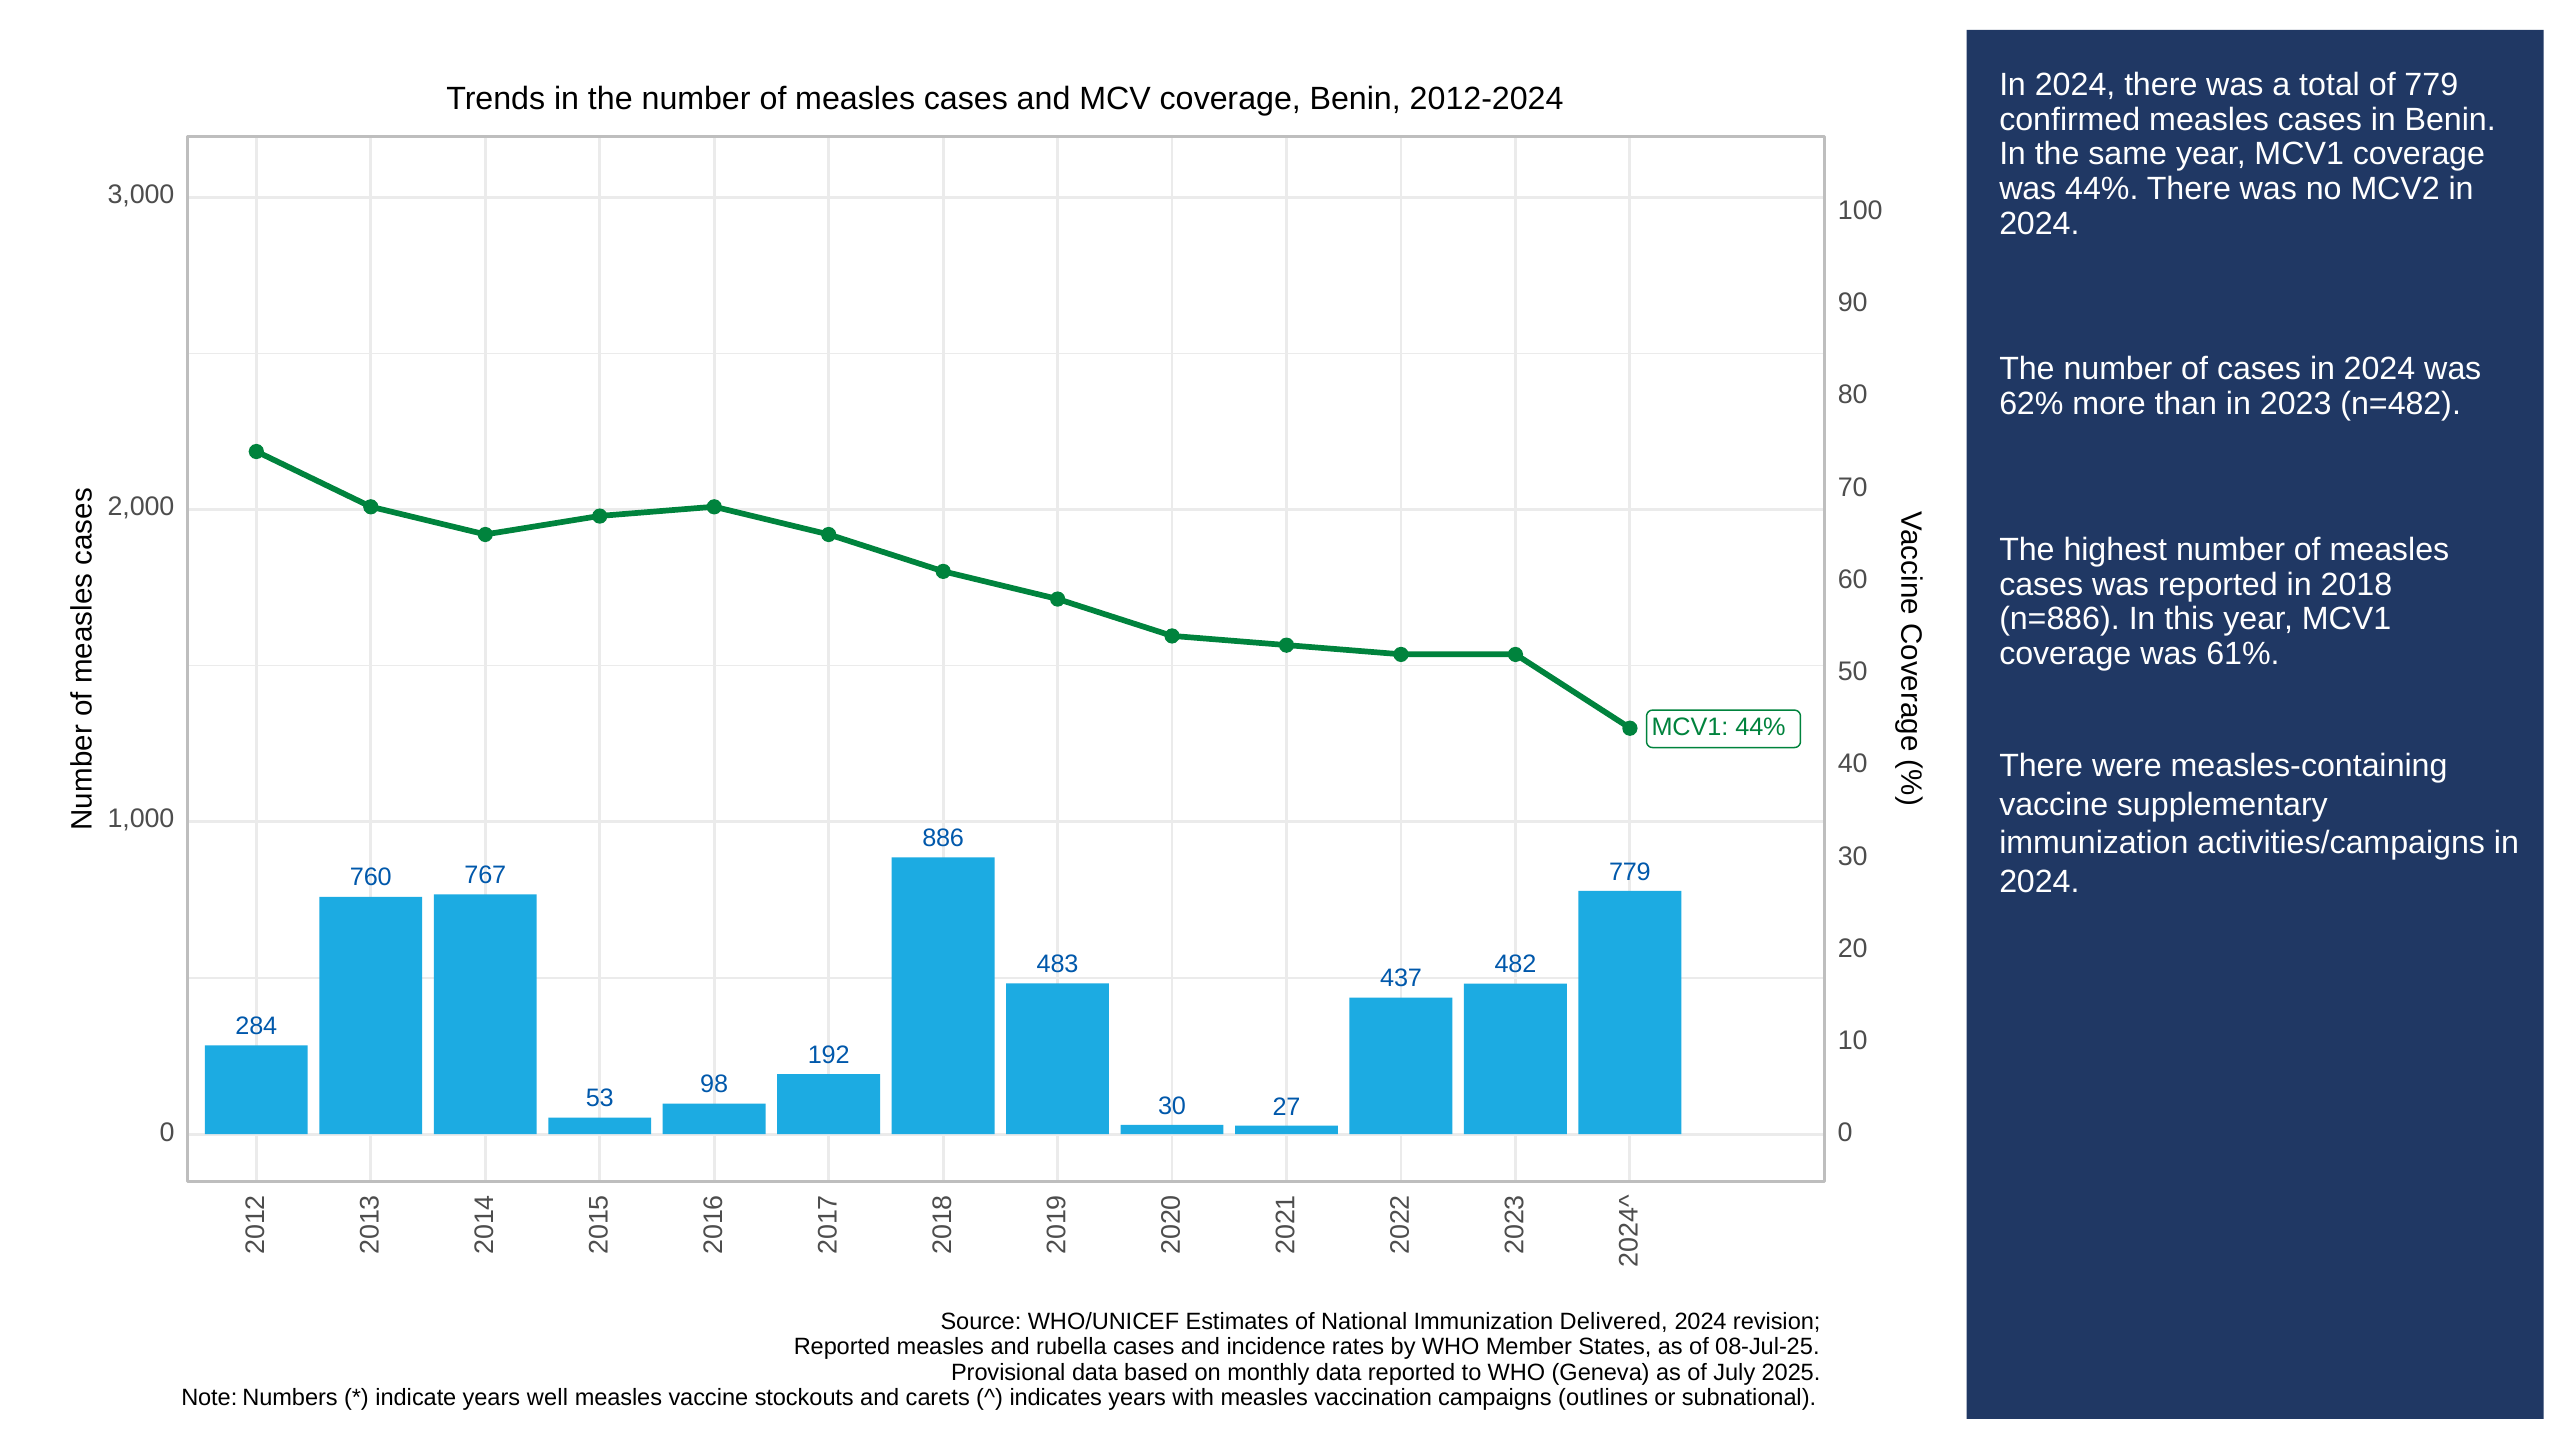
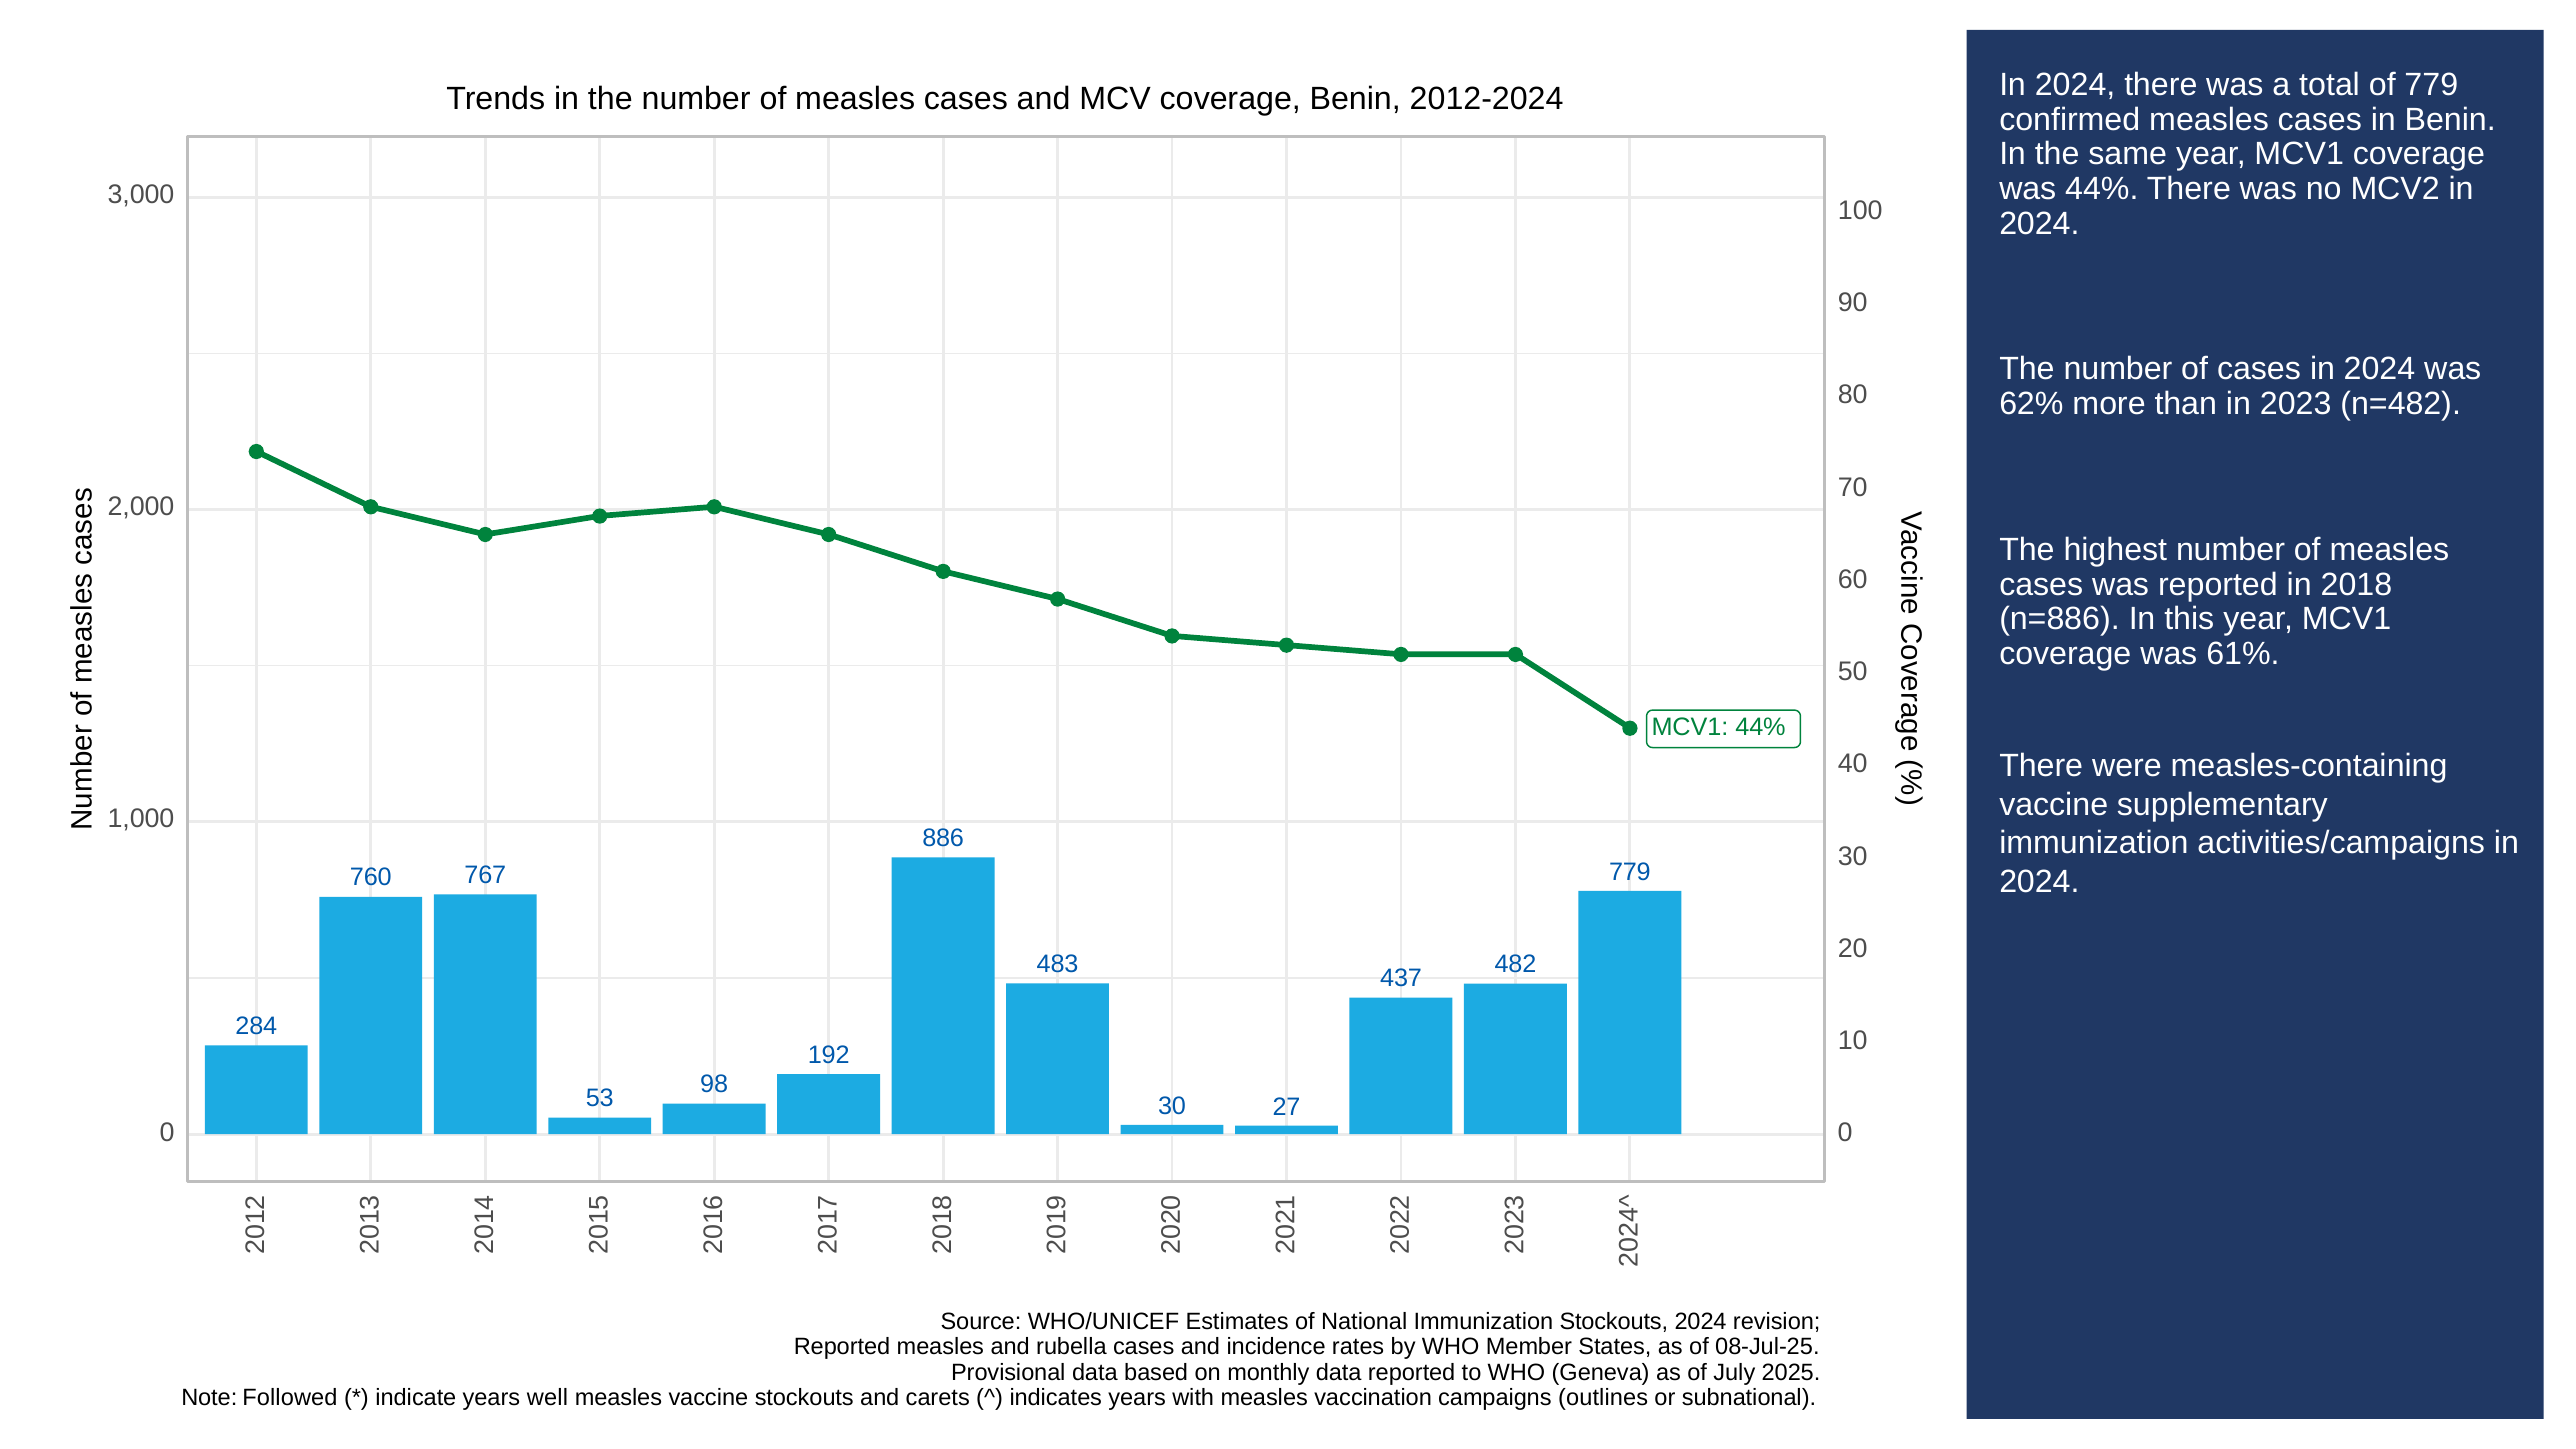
Immunization Delivered: Delivered -> Stockouts (1614, 1322)
Numbers: Numbers -> Followed (290, 1398)
